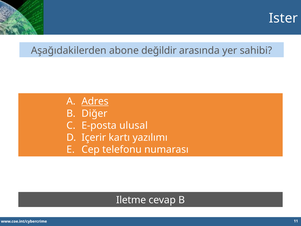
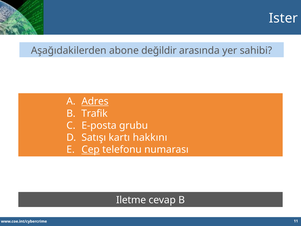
Diğer: Diğer -> Trafik (94, 113)
ulusal: ulusal -> grubu (134, 125)
Içerir: Içerir -> Satışı (94, 137)
yazılımı: yazılımı -> hakkını (150, 137)
Cep underline: none -> present (91, 149)
